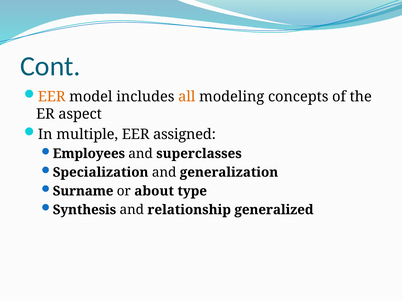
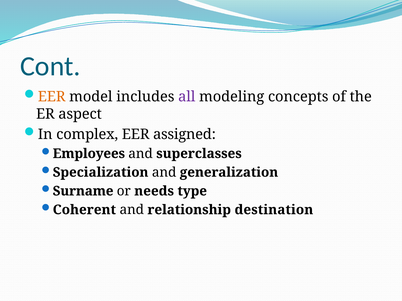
all colour: orange -> purple (187, 97)
multiple: multiple -> complex (87, 135)
about: about -> needs (154, 191)
Synthesis: Synthesis -> Coherent (84, 210)
generalized: generalized -> destination (274, 210)
